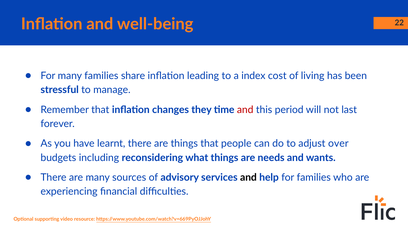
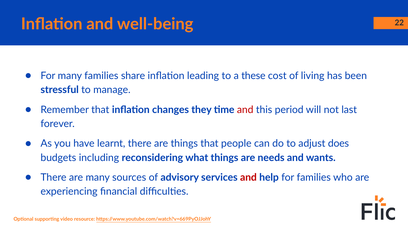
index: index -> these (253, 76)
over: over -> does (338, 143)
and colour: black -> red (248, 177)
